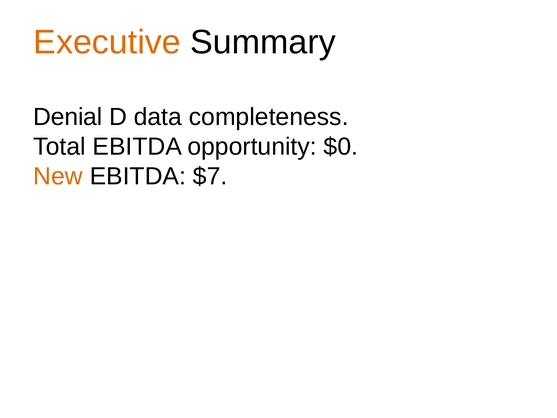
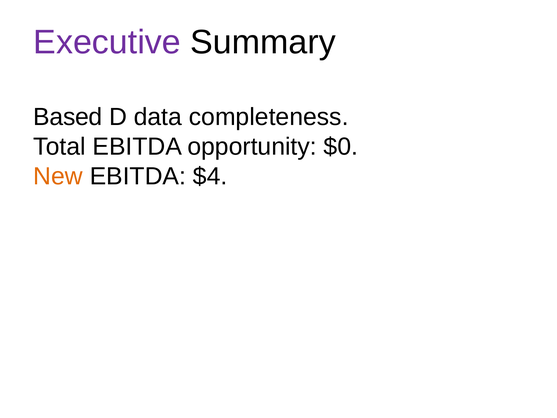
Executive colour: orange -> purple (107, 42)
Denial: Denial -> Based (68, 117)
$7: $7 -> $4 (210, 176)
